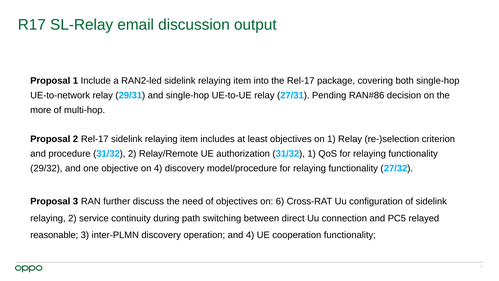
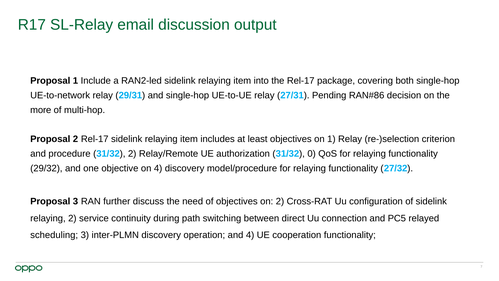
31/32 1: 1 -> 0 (312, 154)
on 6: 6 -> 2 (280, 201)
reasonable: reasonable -> scheduling (54, 235)
